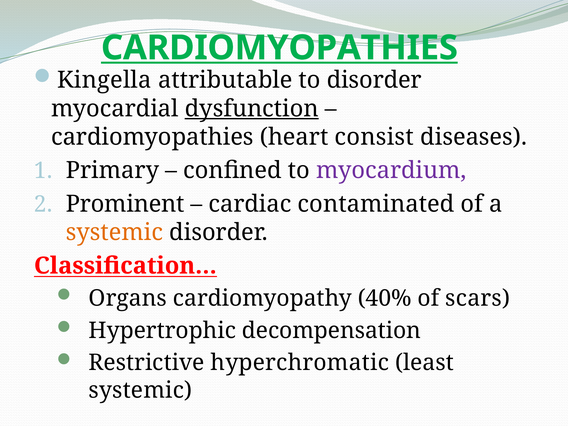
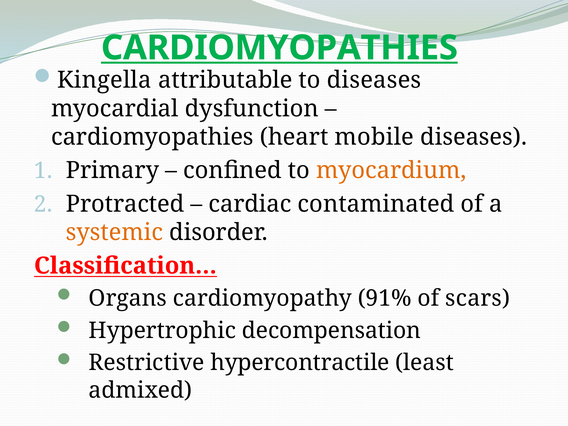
to disorder: disorder -> diseases (374, 80)
dysfunction underline: present -> none (252, 109)
consist: consist -> mobile (374, 137)
myocardium colour: purple -> orange (391, 170)
Prominent: Prominent -> Protracted (125, 204)
40%: 40% -> 91% (385, 298)
hyperchromatic: hyperchromatic -> hypercontractile (300, 363)
systemic: systemic -> admixed (140, 390)
